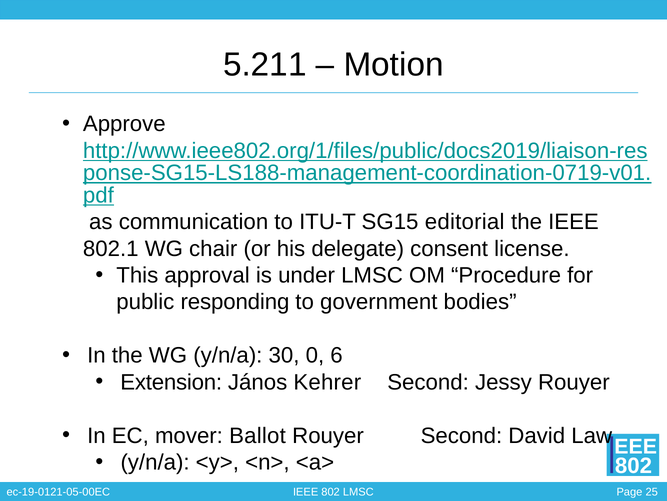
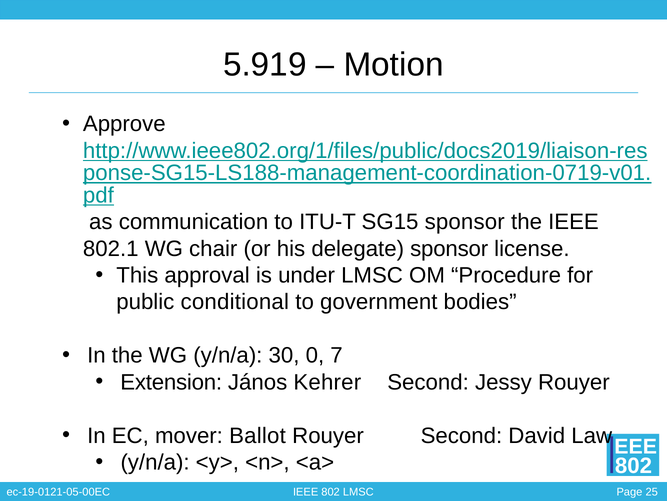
5.211: 5.211 -> 5.919 (265, 65)
SG15 editorial: editorial -> sponsor (465, 222)
delegate consent: consent -> sponsor (449, 248)
responding: responding -> conditional (235, 302)
6: 6 -> 7 (337, 355)
